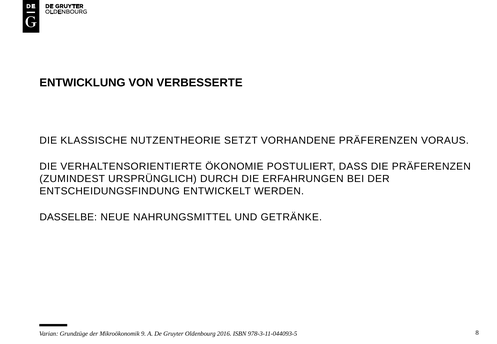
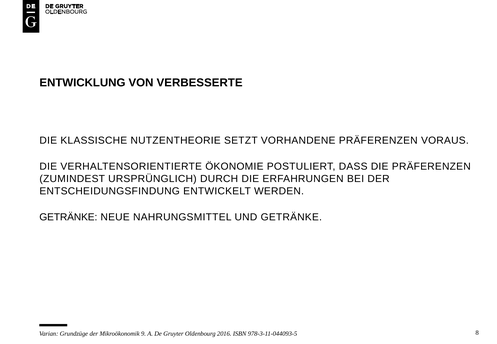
DASSELBE: DASSELBE -> GETRÄNKE (68, 217)
